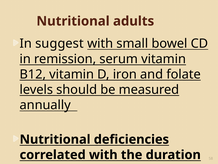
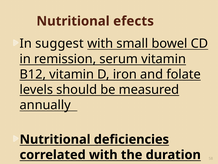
adults: adults -> efects (134, 21)
